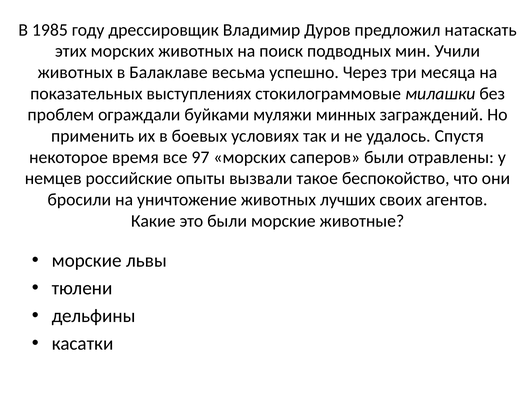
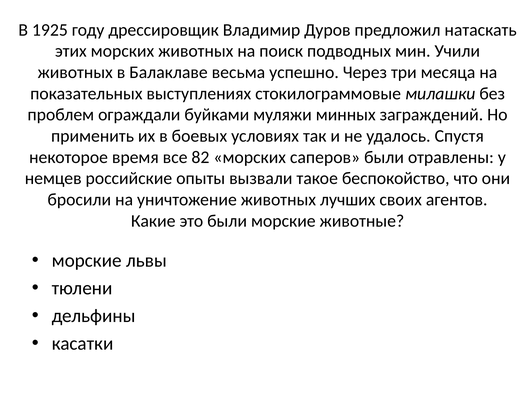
1985: 1985 -> 1925 (50, 30)
97: 97 -> 82 (200, 157)
